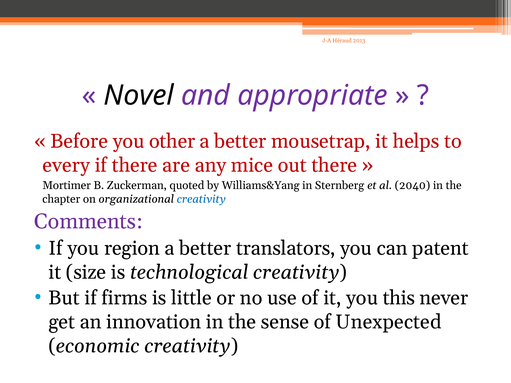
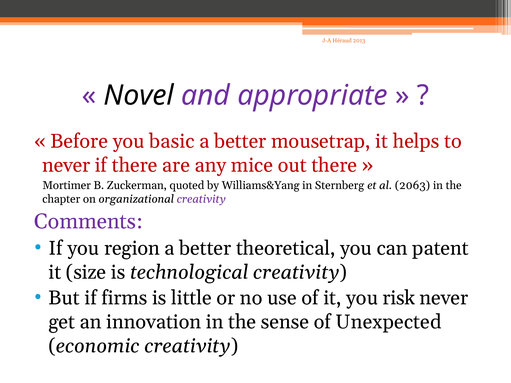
other: other -> basic (172, 142)
every: every -> never (66, 165)
2040: 2040 -> 2063 (412, 186)
creativity colour: blue -> purple (201, 199)
translators: translators -> theoretical (286, 248)
this: this -> risk (399, 298)
